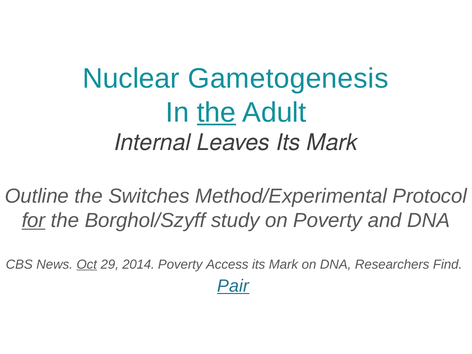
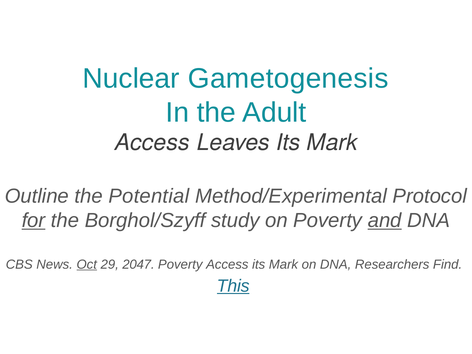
the underline: present -> none (216, 112)
Internal: Internal -> Access (152, 143)
Switches: Switches -> Potential (149, 196)
and underline: none -> present (385, 220)
2014: 2014 -> 2047 (138, 264)
Pair: Pair -> This (233, 286)
